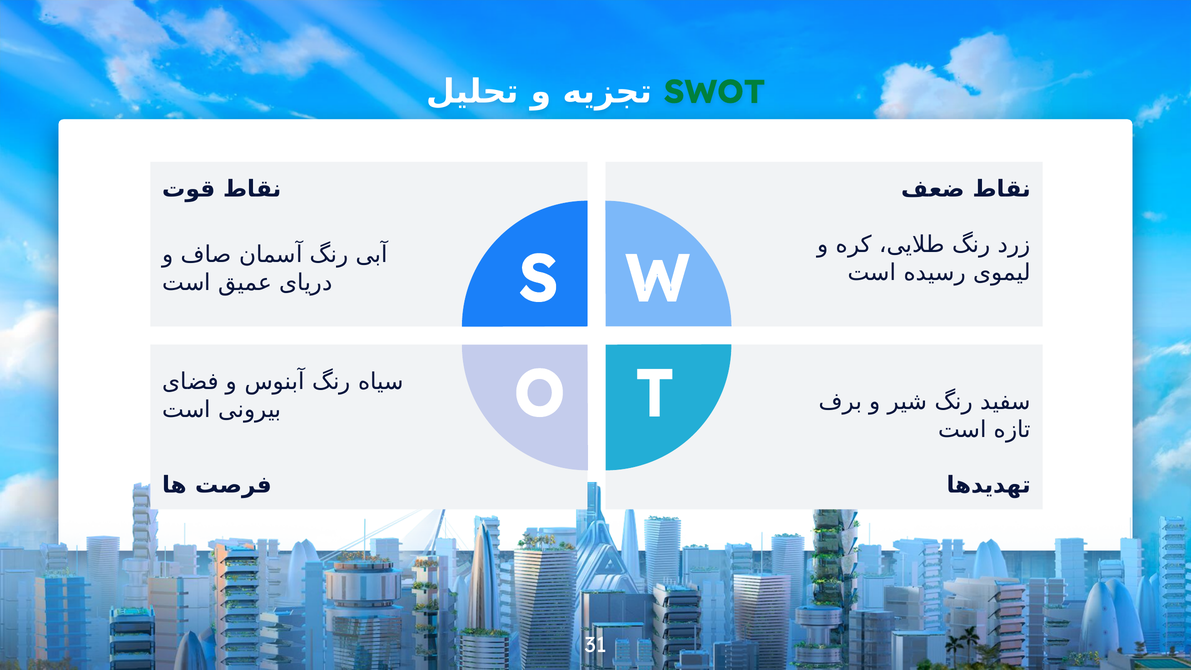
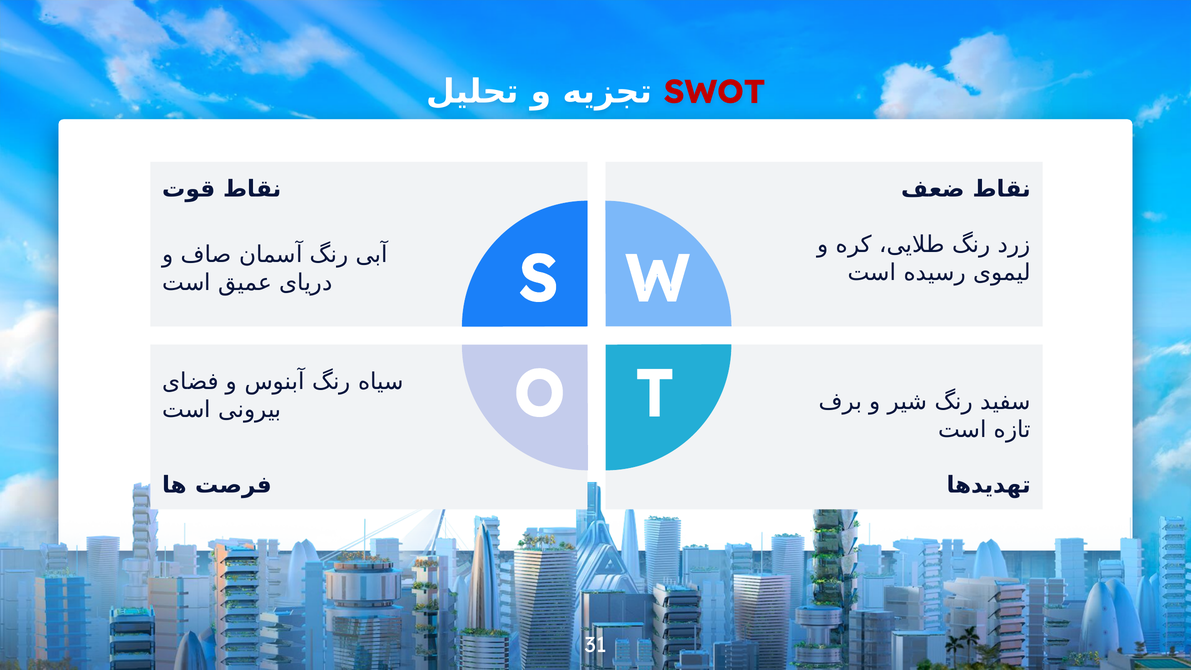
SWOT colour: green -> red (714, 92)
